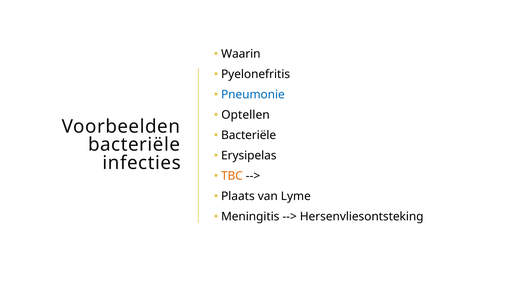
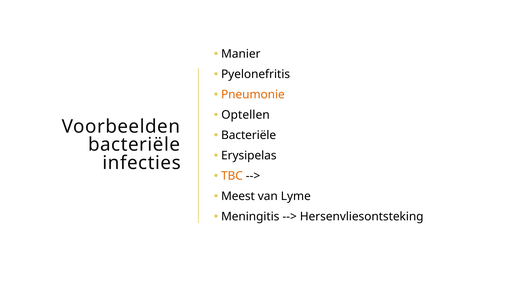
Waarin: Waarin -> Manier (241, 54)
Pneumonie colour: blue -> orange (253, 95)
Plaats: Plaats -> Meest (238, 196)
